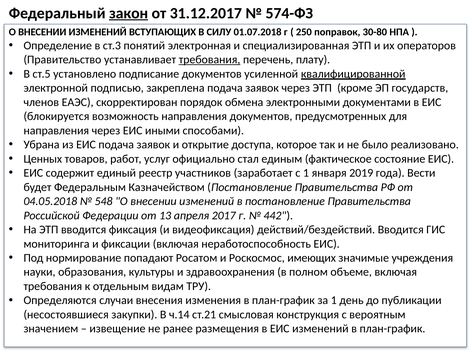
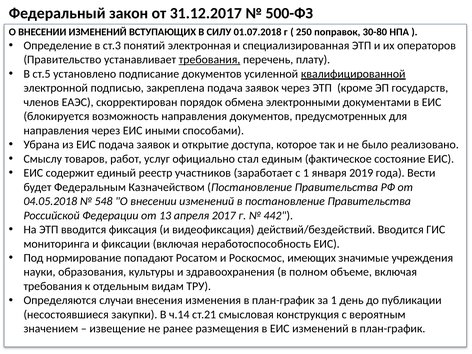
закон underline: present -> none (129, 13)
574-ФЗ: 574-ФЗ -> 500-ФЗ (289, 13)
Ценных: Ценных -> Смыслу (43, 159)
